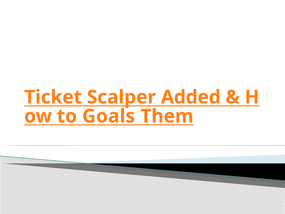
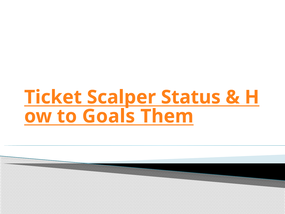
Added: Added -> Status (191, 97)
